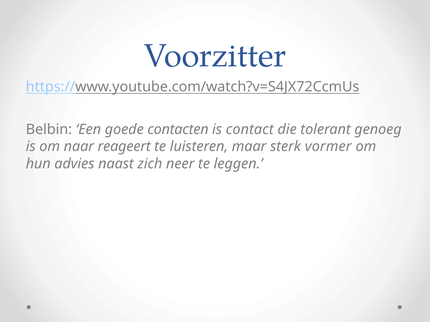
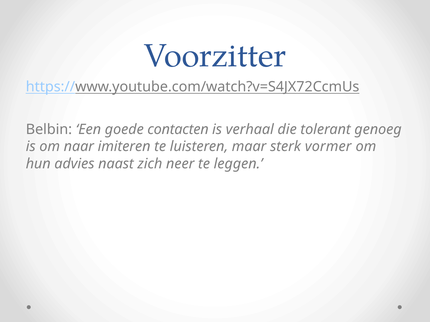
contact: contact -> verhaal (250, 129)
reageert: reageert -> imiteren (124, 147)
